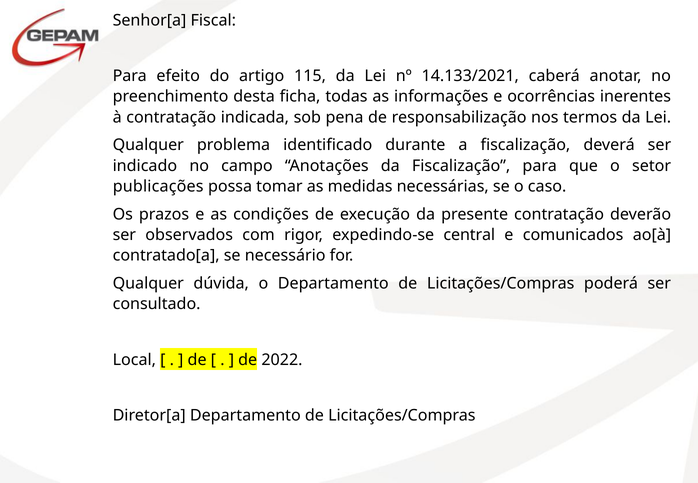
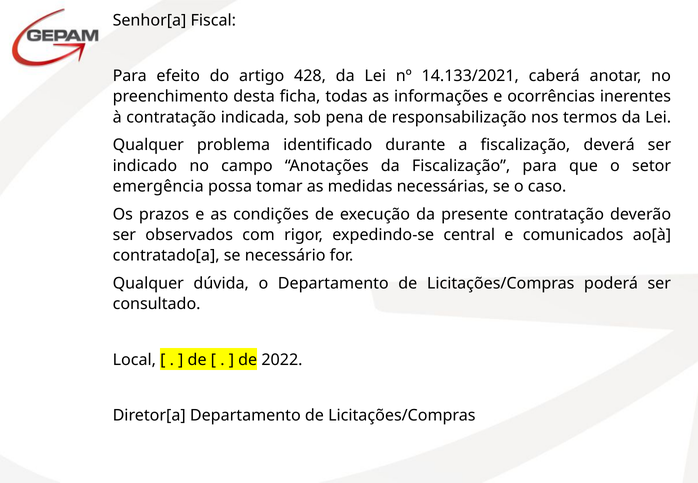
115: 115 -> 428 (310, 76)
publicações: publicações -> emergência (158, 187)
